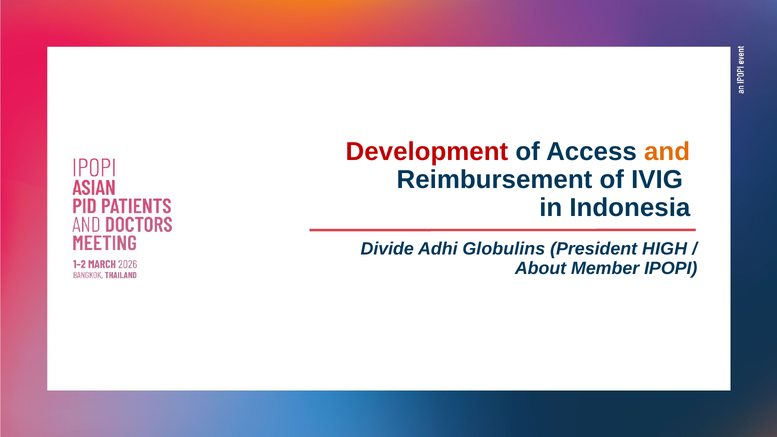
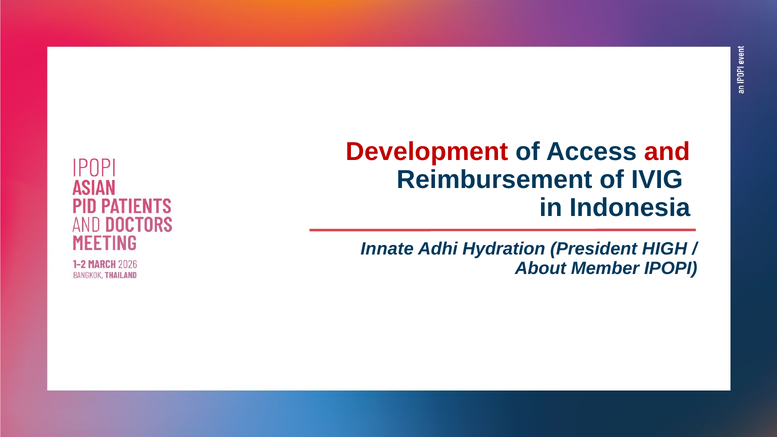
and colour: orange -> red (667, 152)
Divide: Divide -> Innate (387, 249)
Globulins: Globulins -> Hydration (504, 249)
